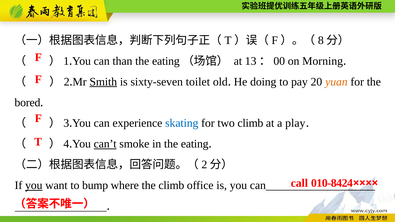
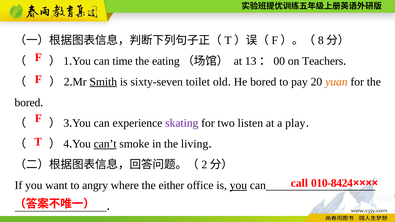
than: than -> time (122, 61)
Morning: Morning -> Teachers (323, 61)
He doing: doing -> bored (263, 82)
skating colour: blue -> purple (182, 123)
two climb: climb -> listen (250, 123)
in the eating: eating -> living (195, 144)
you underline: present -> none (34, 186)
bump: bump -> angry (95, 186)
the climb: climb -> either (171, 186)
you underline: none -> present (238, 186)
